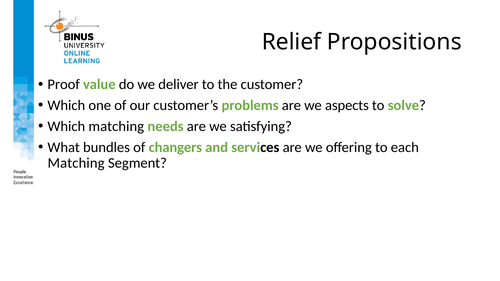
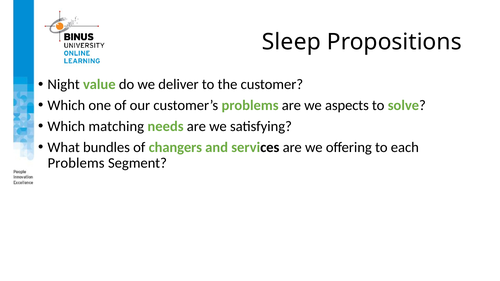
Relief: Relief -> Sleep (291, 42)
Proof: Proof -> Night (64, 85)
Matching: Matching -> Problems (76, 163)
